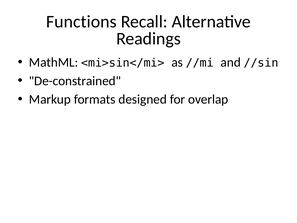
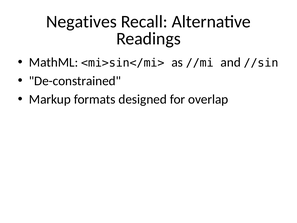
Functions: Functions -> Negatives (81, 22)
